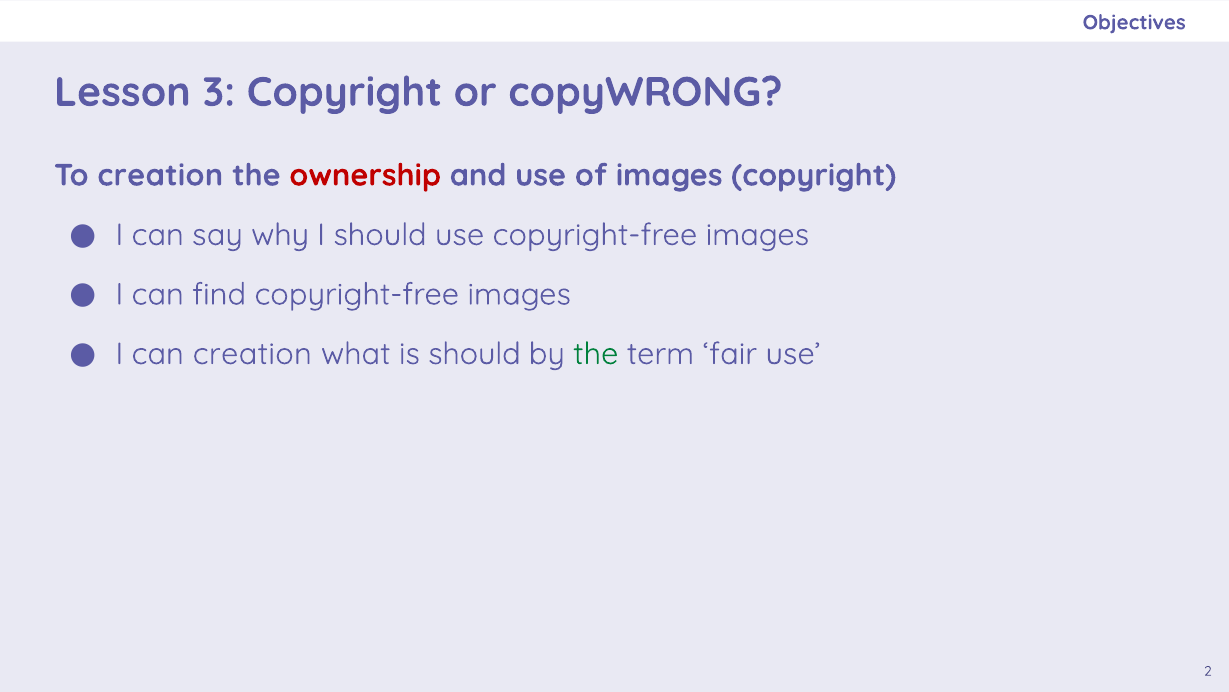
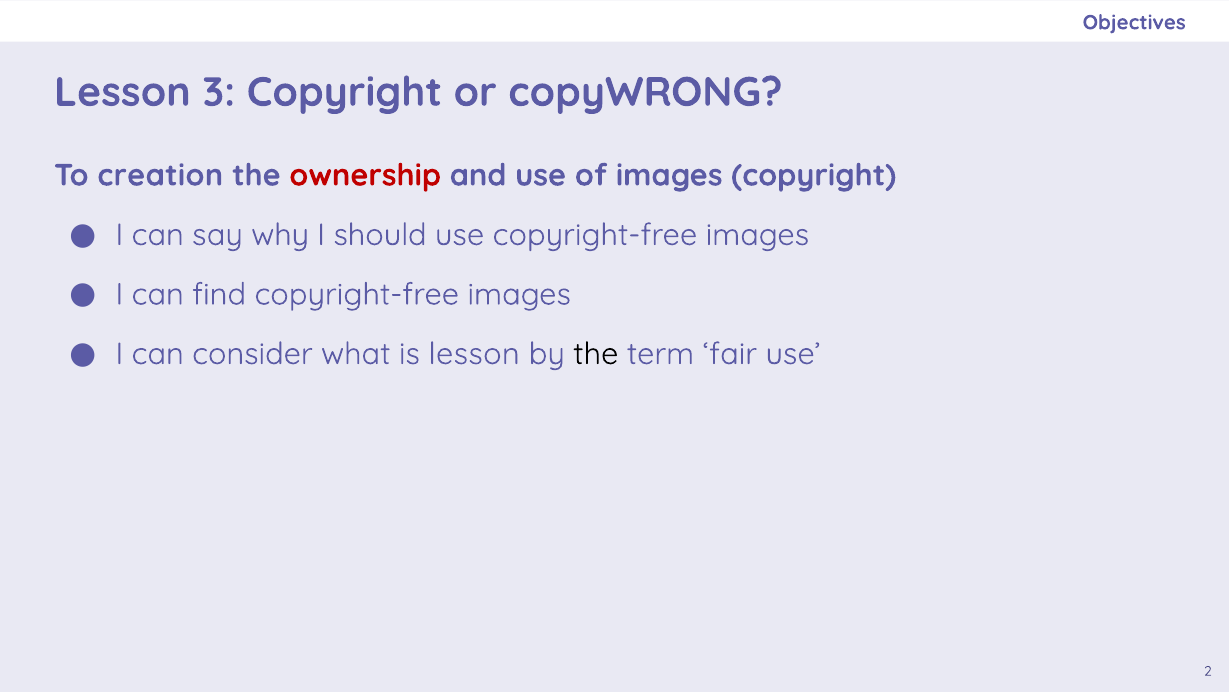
can creation: creation -> consider (252, 354)
is should: should -> lesson (474, 354)
the colour: green -> black (596, 354)
